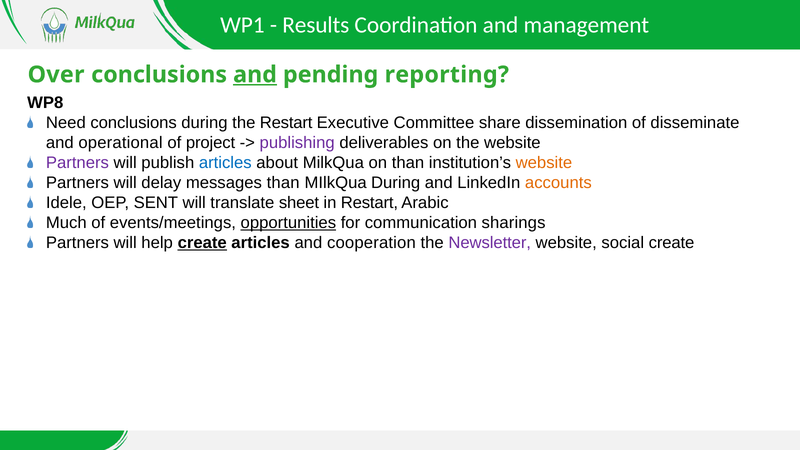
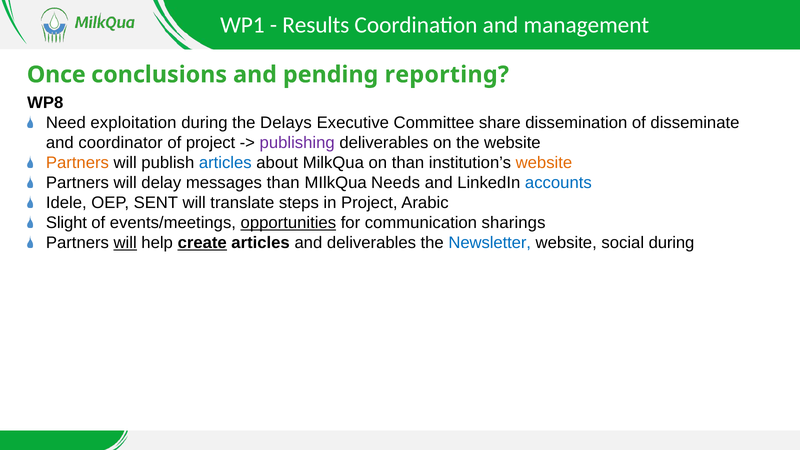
Over: Over -> Once (56, 75)
and underline: present -> none (255, 75)
Need conclusions: conclusions -> exploitation (133, 123)
the Restart: Restart -> Delays (286, 123)
operational: operational -> coordinator (121, 143)
Partners colour: purple -> orange (77, 163)
MIlkQua During: During -> Needs (396, 183)
accounts colour: orange -> blue (558, 183)
sheet: sheet -> steps (299, 203)
in Restart: Restart -> Project (369, 203)
Much: Much -> Slight (66, 223)
will underline: none -> present (125, 243)
and cooperation: cooperation -> deliverables (371, 243)
Newsletter colour: purple -> blue (490, 243)
social create: create -> during (671, 243)
